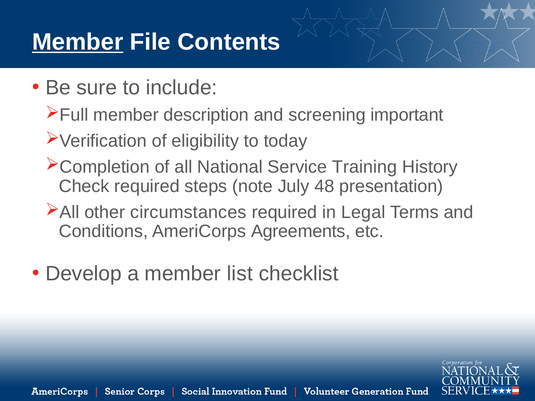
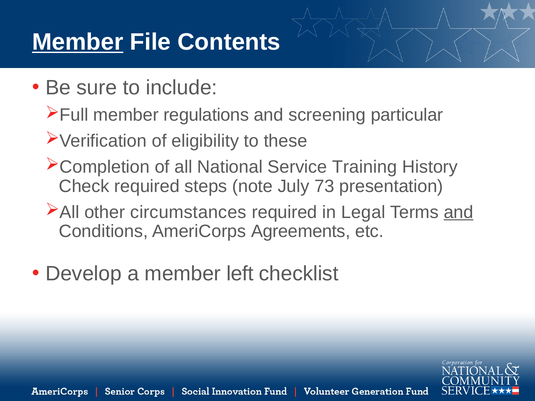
description: description -> regulations (206, 115)
important: important -> particular (407, 115)
today: today -> these (285, 141)
48: 48 -> 73 (324, 186)
and underline: none -> present (459, 212)
list: list -> left (240, 274)
